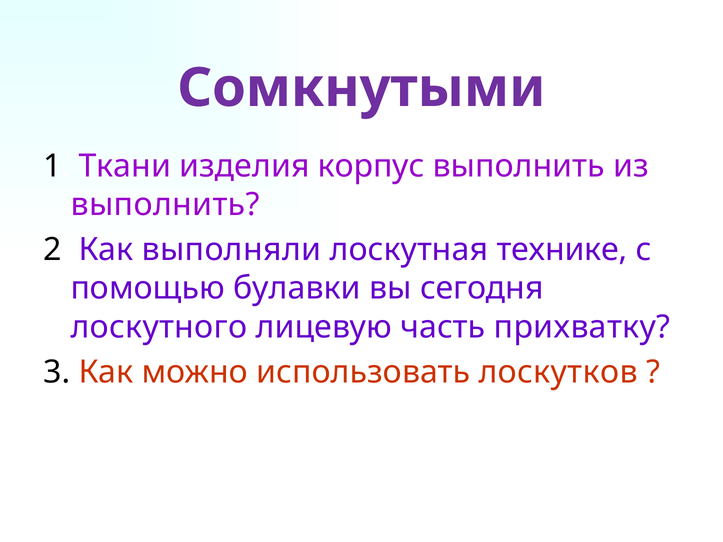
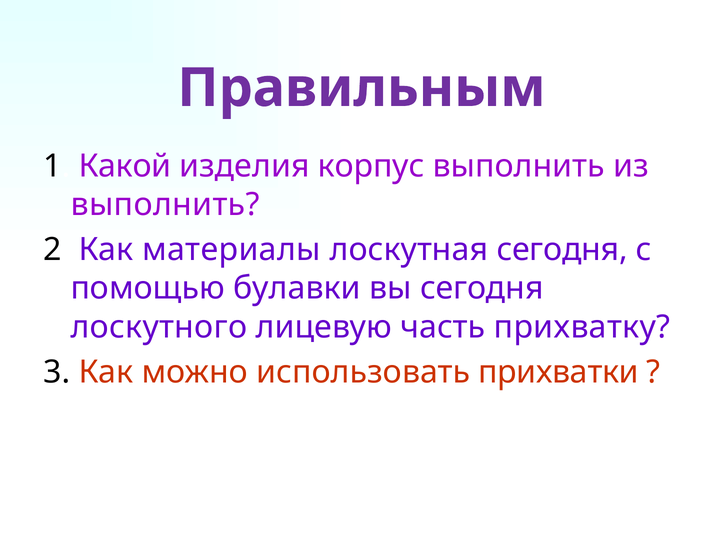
Сомкнутыми: Сомкнутыми -> Правильным (361, 88)
Ткани: Ткани -> Какой (125, 166)
выполняли: выполняли -> материалы (231, 250)
лоскутная технике: технике -> сегодня (562, 250)
лоскутков: лоскутков -> прихватки (558, 372)
